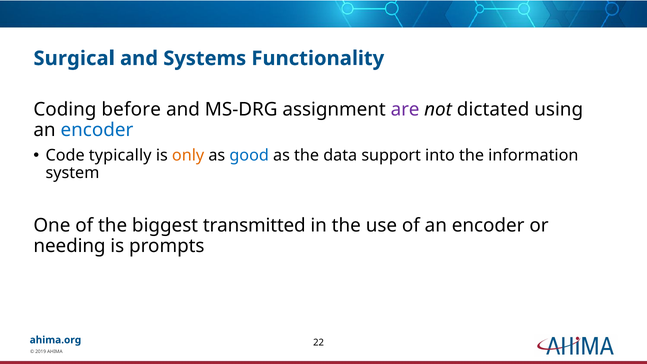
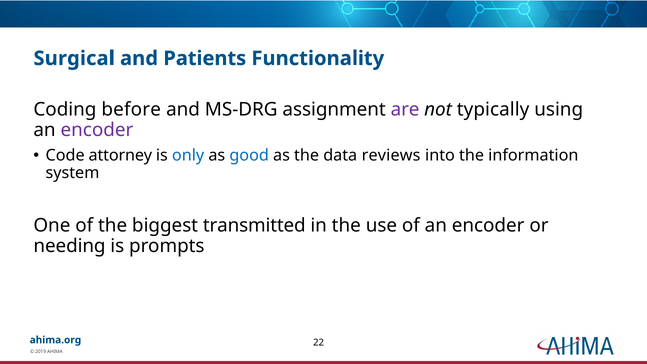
Systems: Systems -> Patients (205, 58)
dictated: dictated -> typically (493, 109)
encoder colour: blue -> purple (97, 130)
typically: typically -> attorney (120, 155)
only colour: orange -> blue (188, 155)
support: support -> reviews (391, 155)
